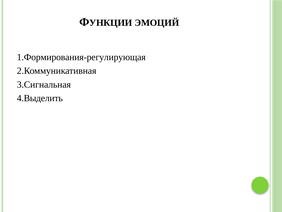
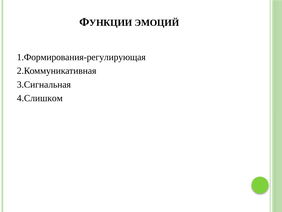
4.Выделить: 4.Выделить -> 4.Слишком (40, 98)
